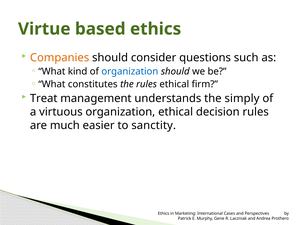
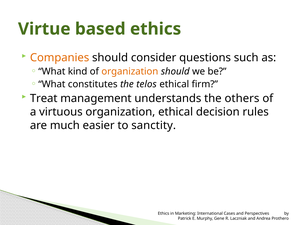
organization colour: blue -> orange (130, 71)
the rules: rules -> telos (146, 84)
simply: simply -> others (242, 98)
